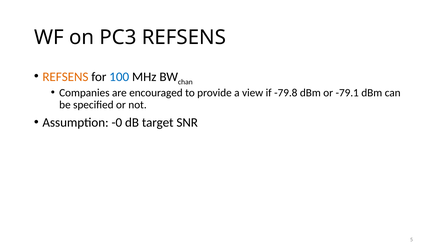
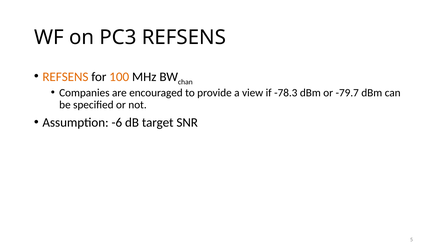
100 colour: blue -> orange (119, 77)
-79.8: -79.8 -> -78.3 (286, 93)
-79.1: -79.1 -> -79.7 (347, 93)
-0: -0 -> -6 (117, 123)
